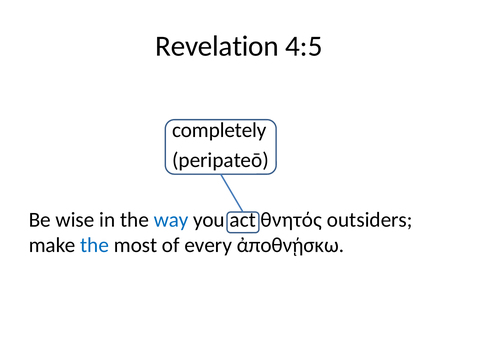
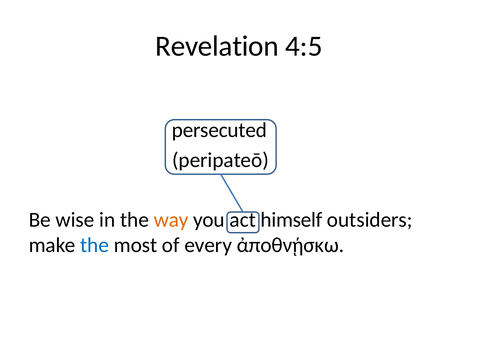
completely: completely -> persecuted (219, 130)
way colour: blue -> orange (171, 219)
θνητός: θνητός -> himself (291, 219)
